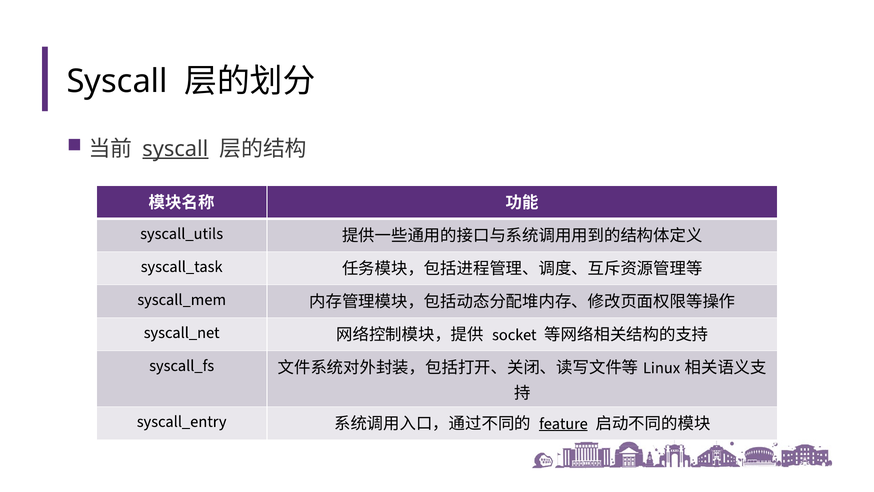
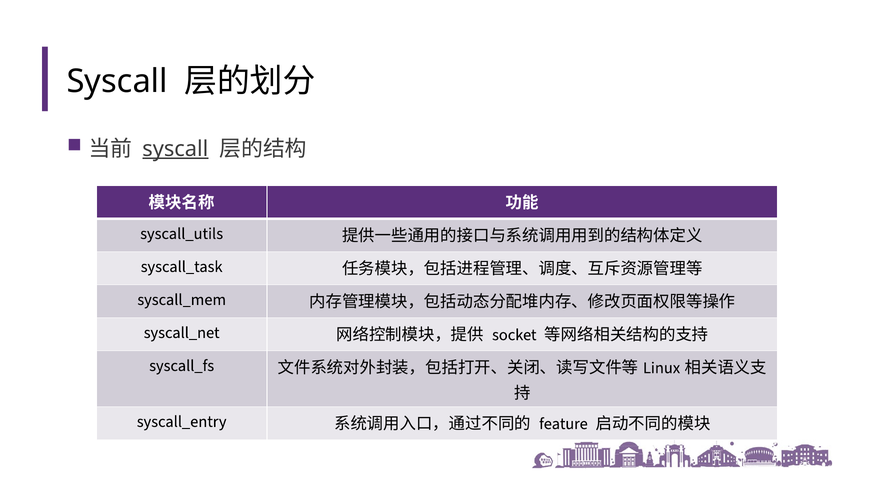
feature underline: present -> none (563, 423)
